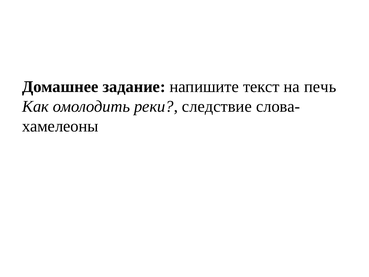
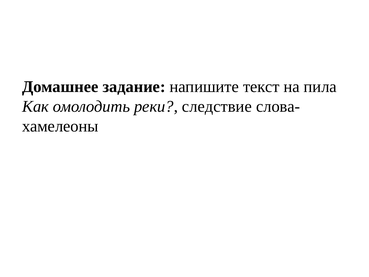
печь: печь -> пила (320, 87)
